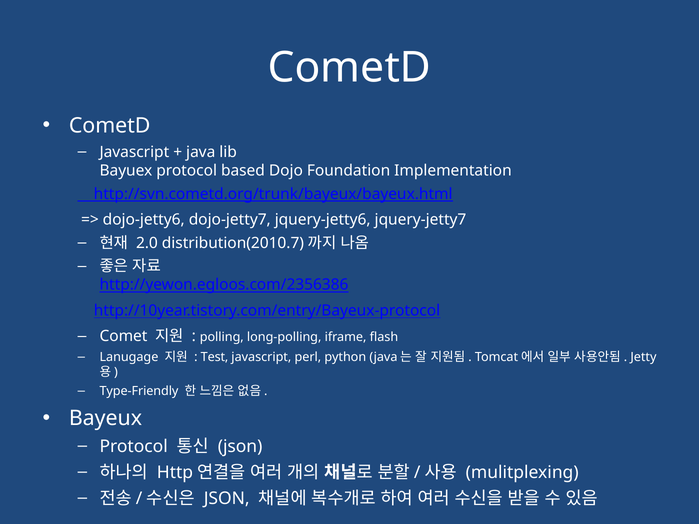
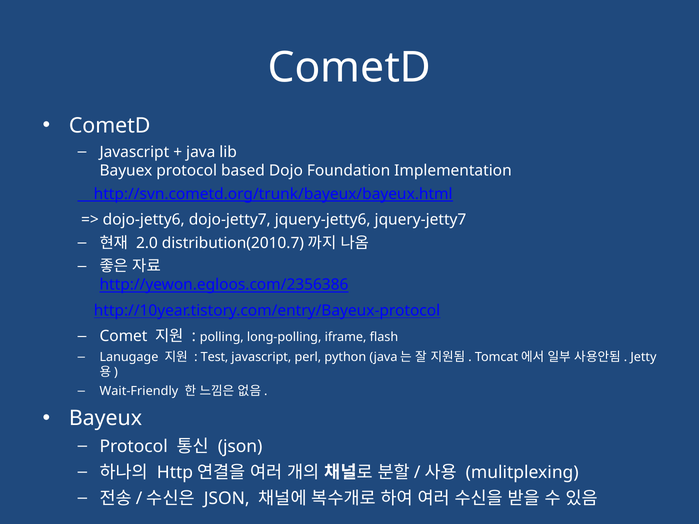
Type-Friendly: Type-Friendly -> Wait-Friendly (139, 391)
